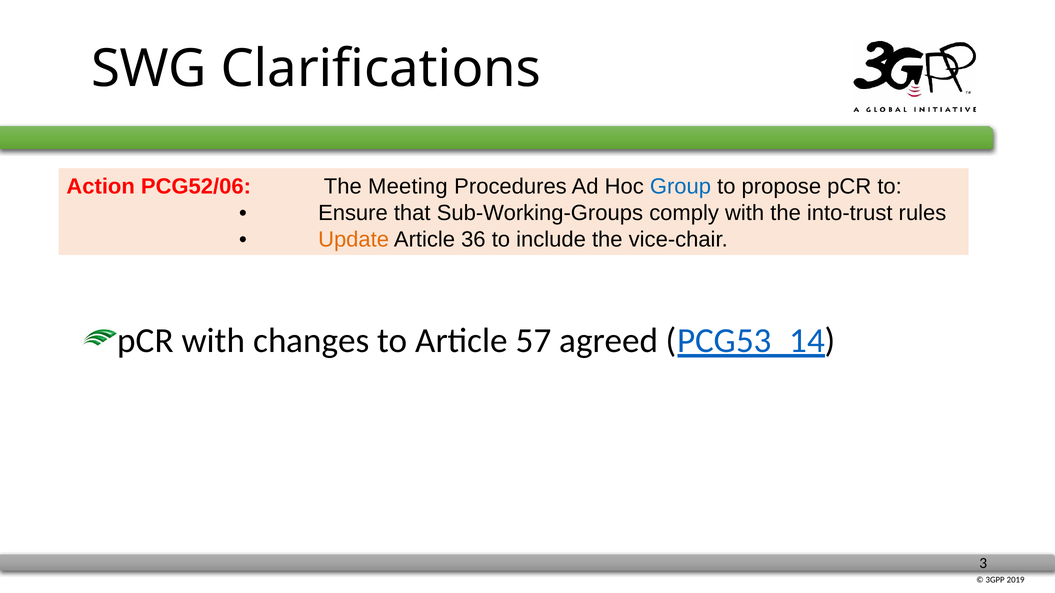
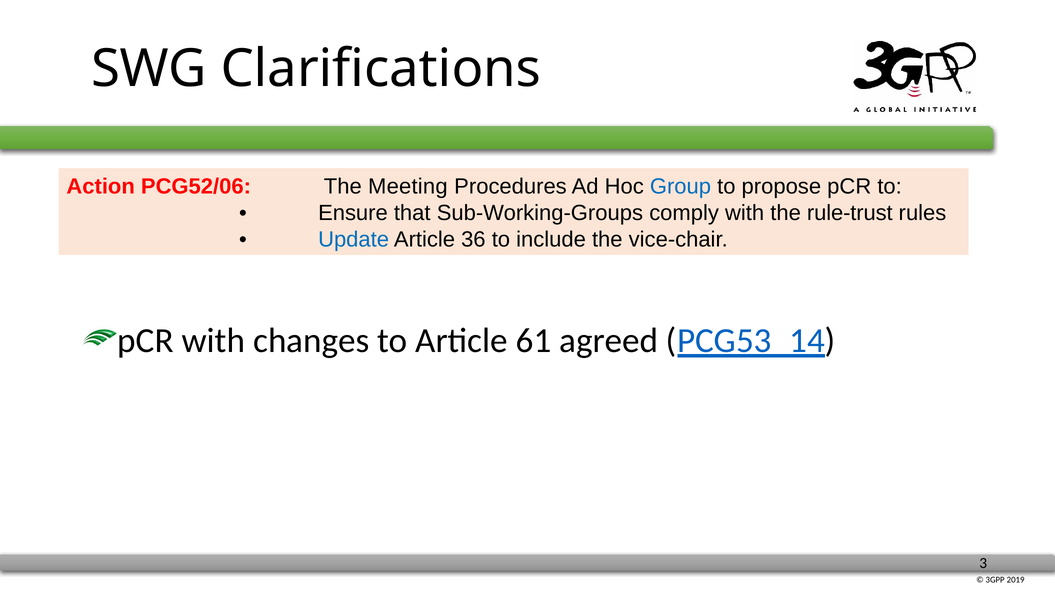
into-trust: into-trust -> rule-trust (850, 213)
Update colour: orange -> blue (354, 240)
57: 57 -> 61 (534, 341)
